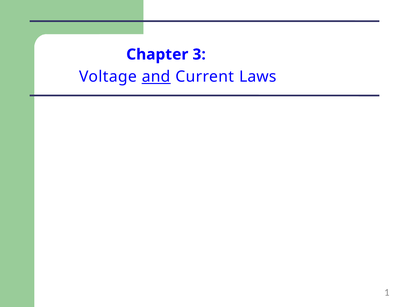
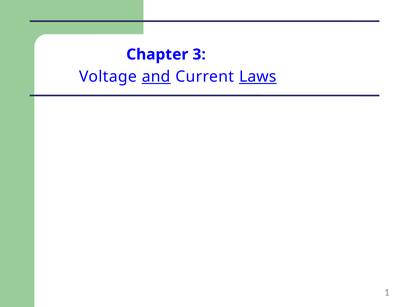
Laws underline: none -> present (258, 77)
